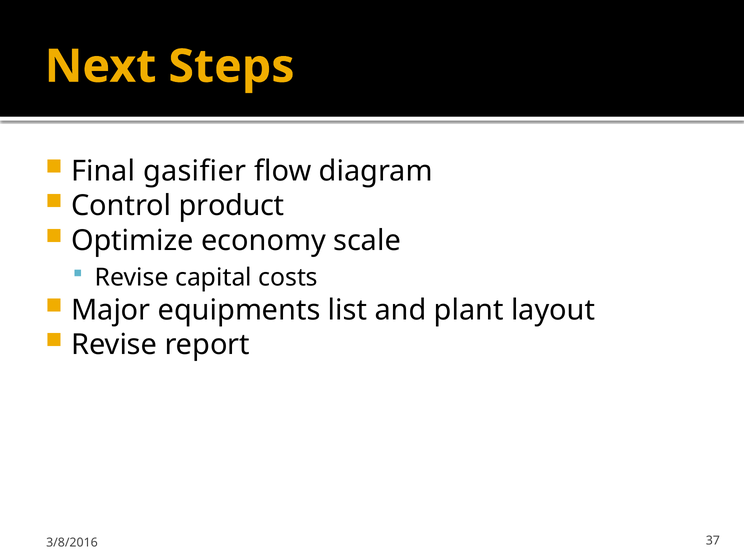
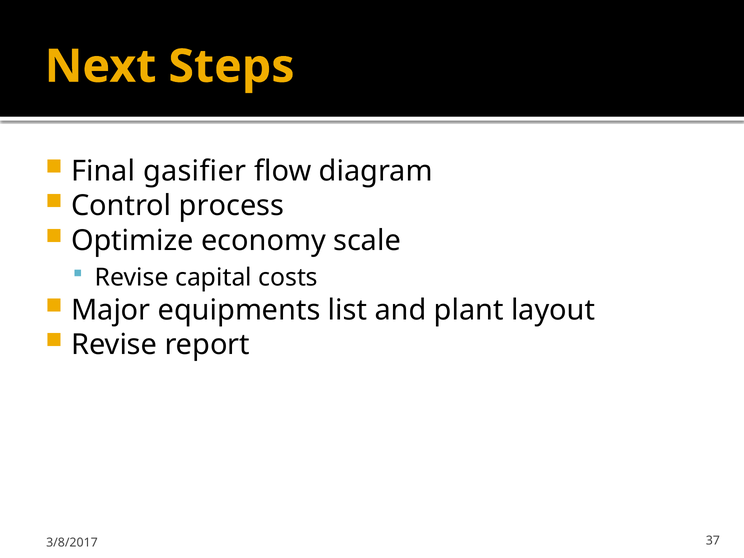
product: product -> process (231, 206)
3/8/2016: 3/8/2016 -> 3/8/2017 (72, 543)
